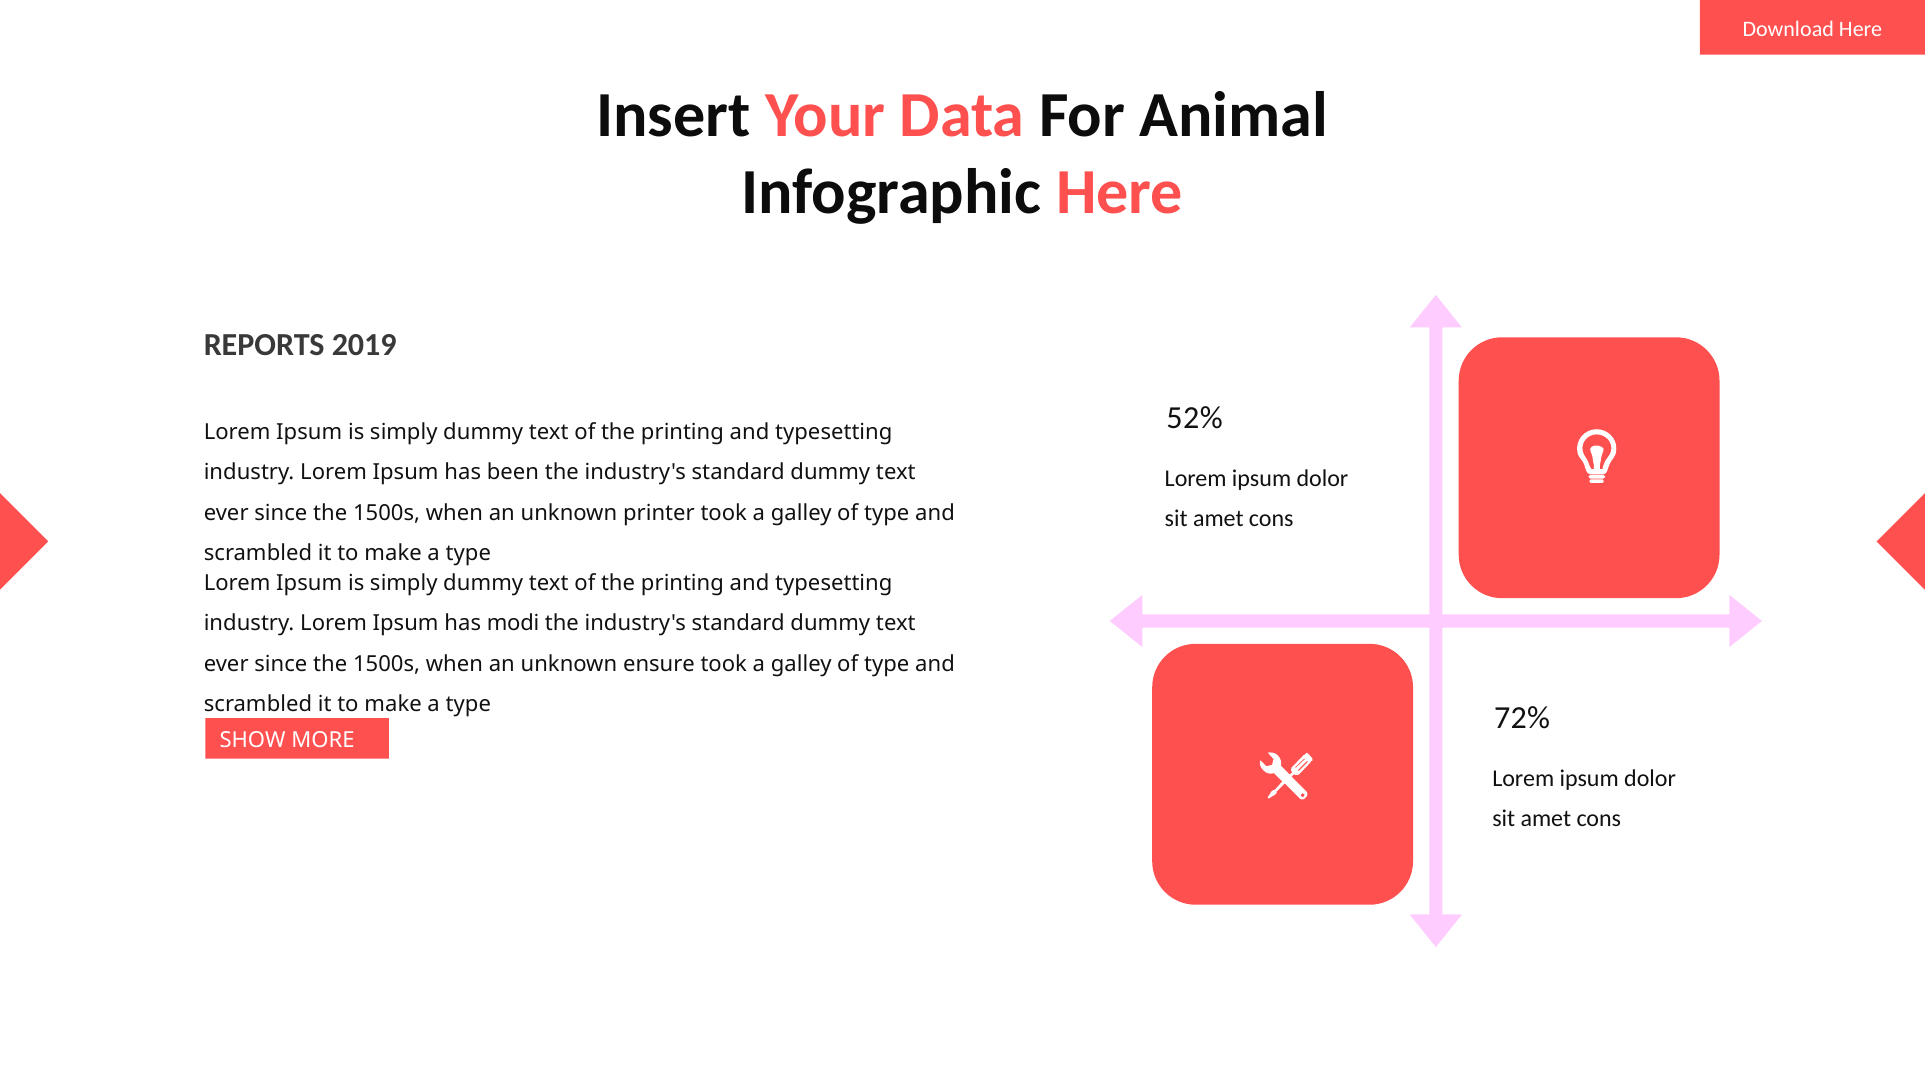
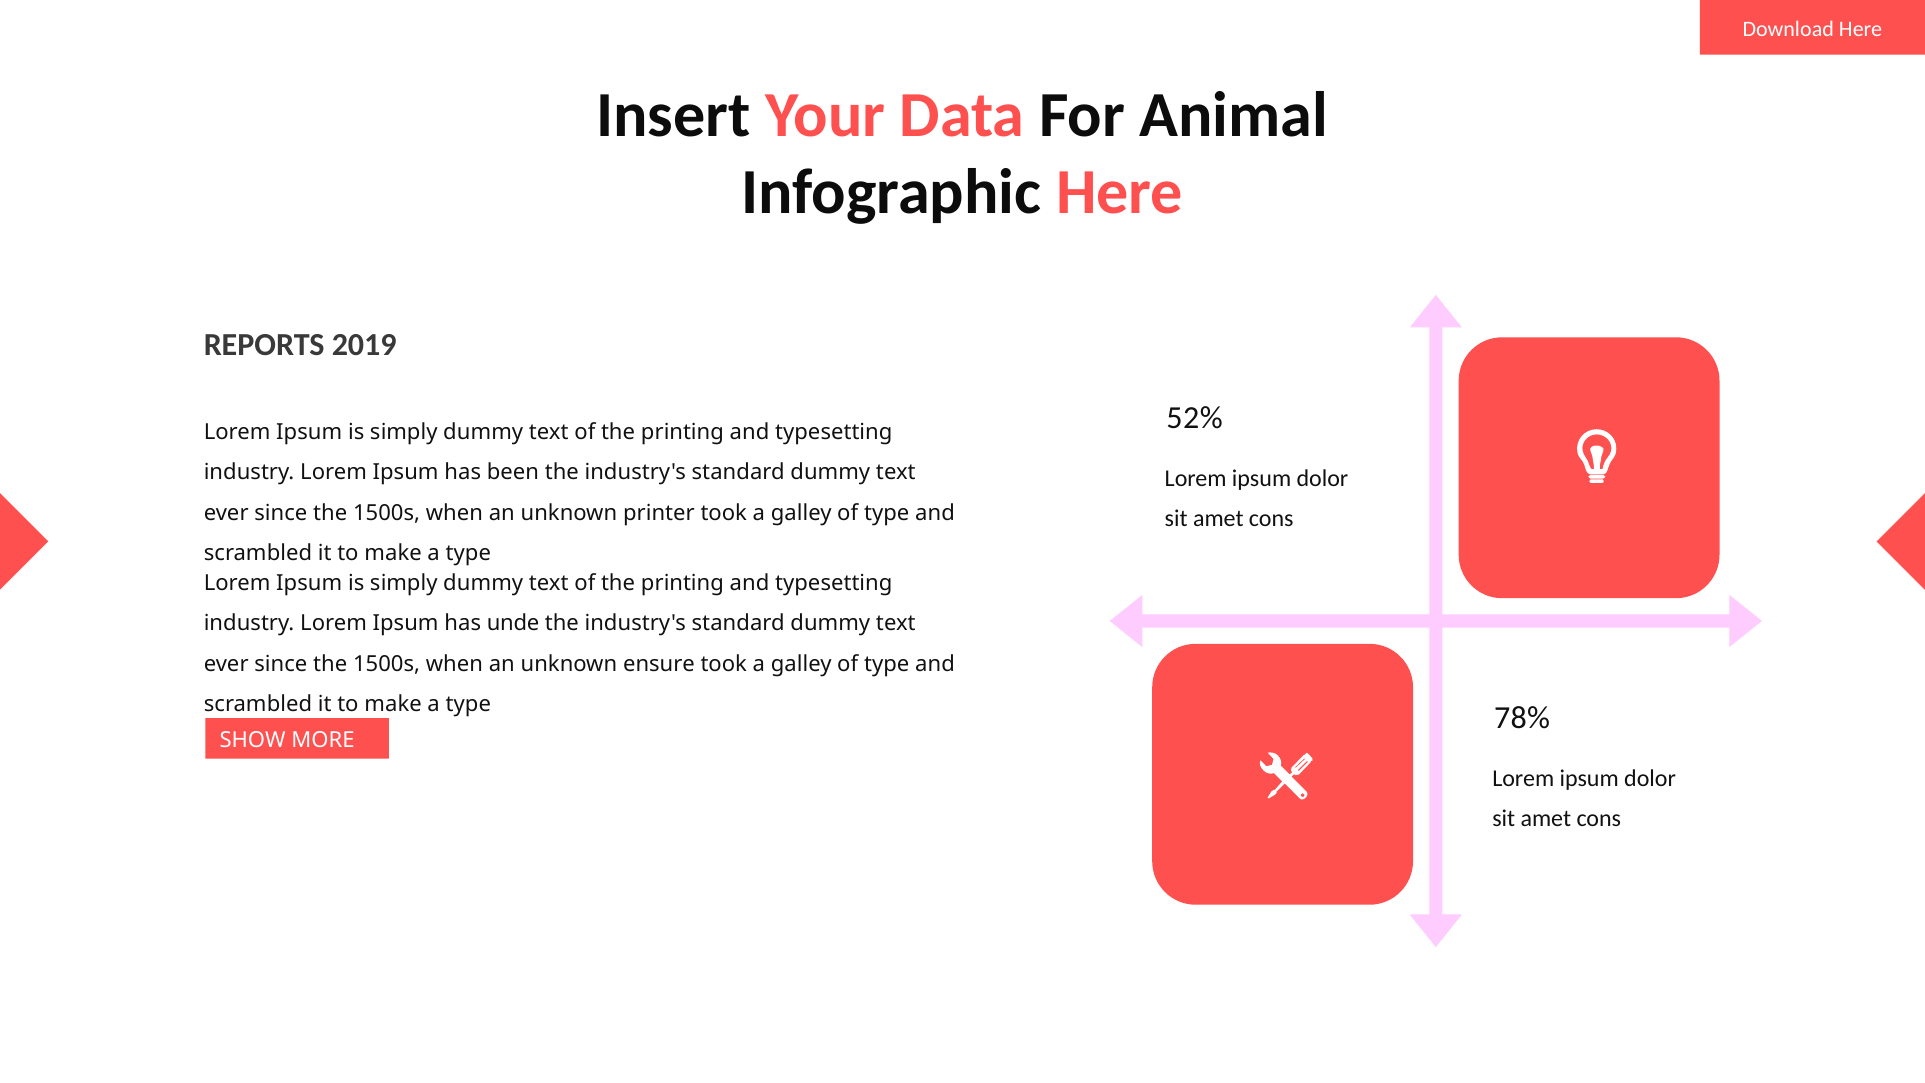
modi: modi -> unde (513, 623)
72%: 72% -> 78% (1522, 718)
